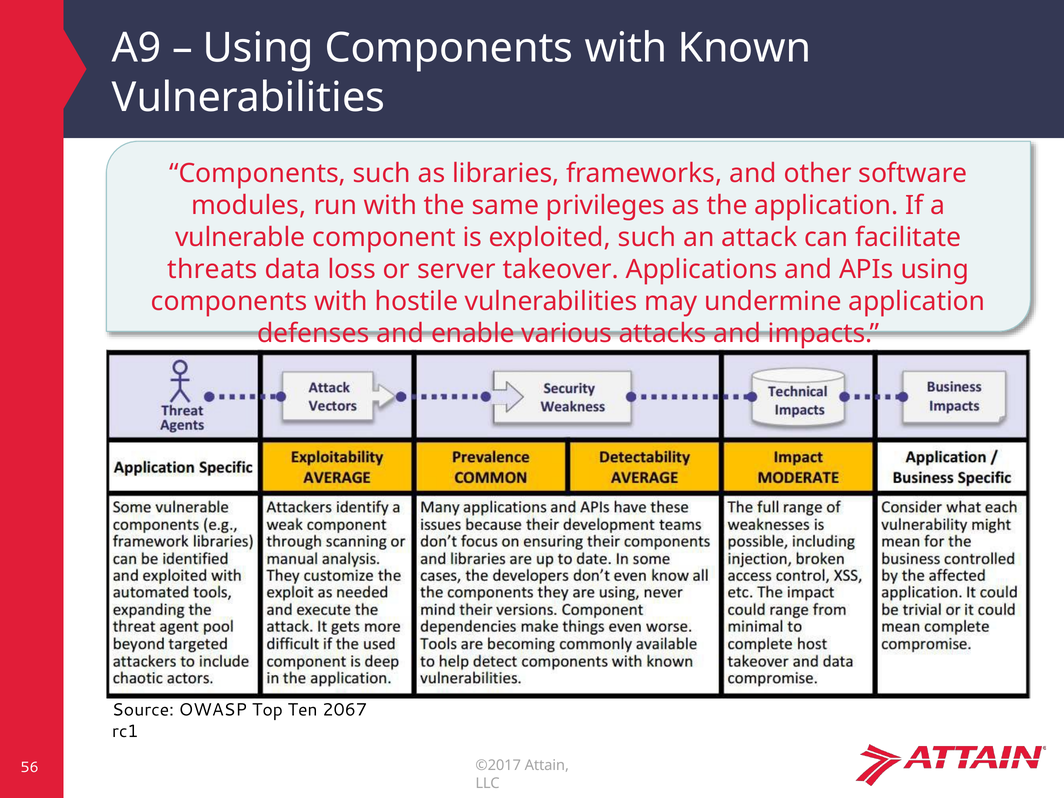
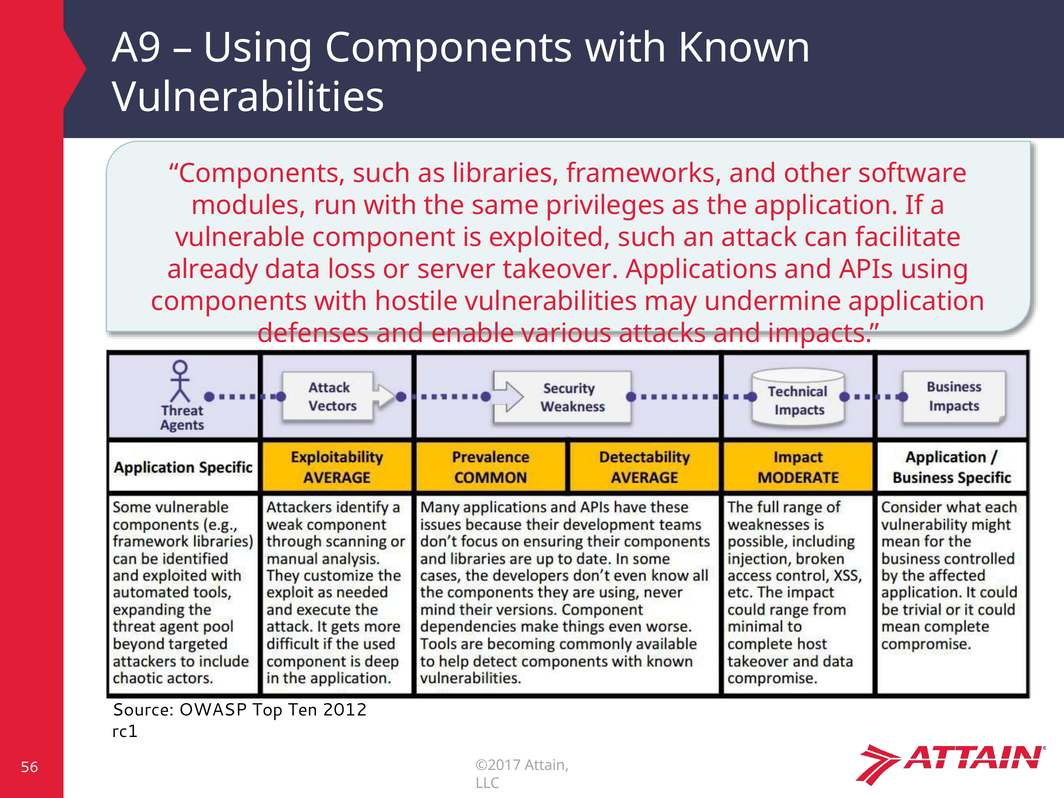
threats: threats -> already (213, 269)
2067: 2067 -> 2012 (345, 710)
